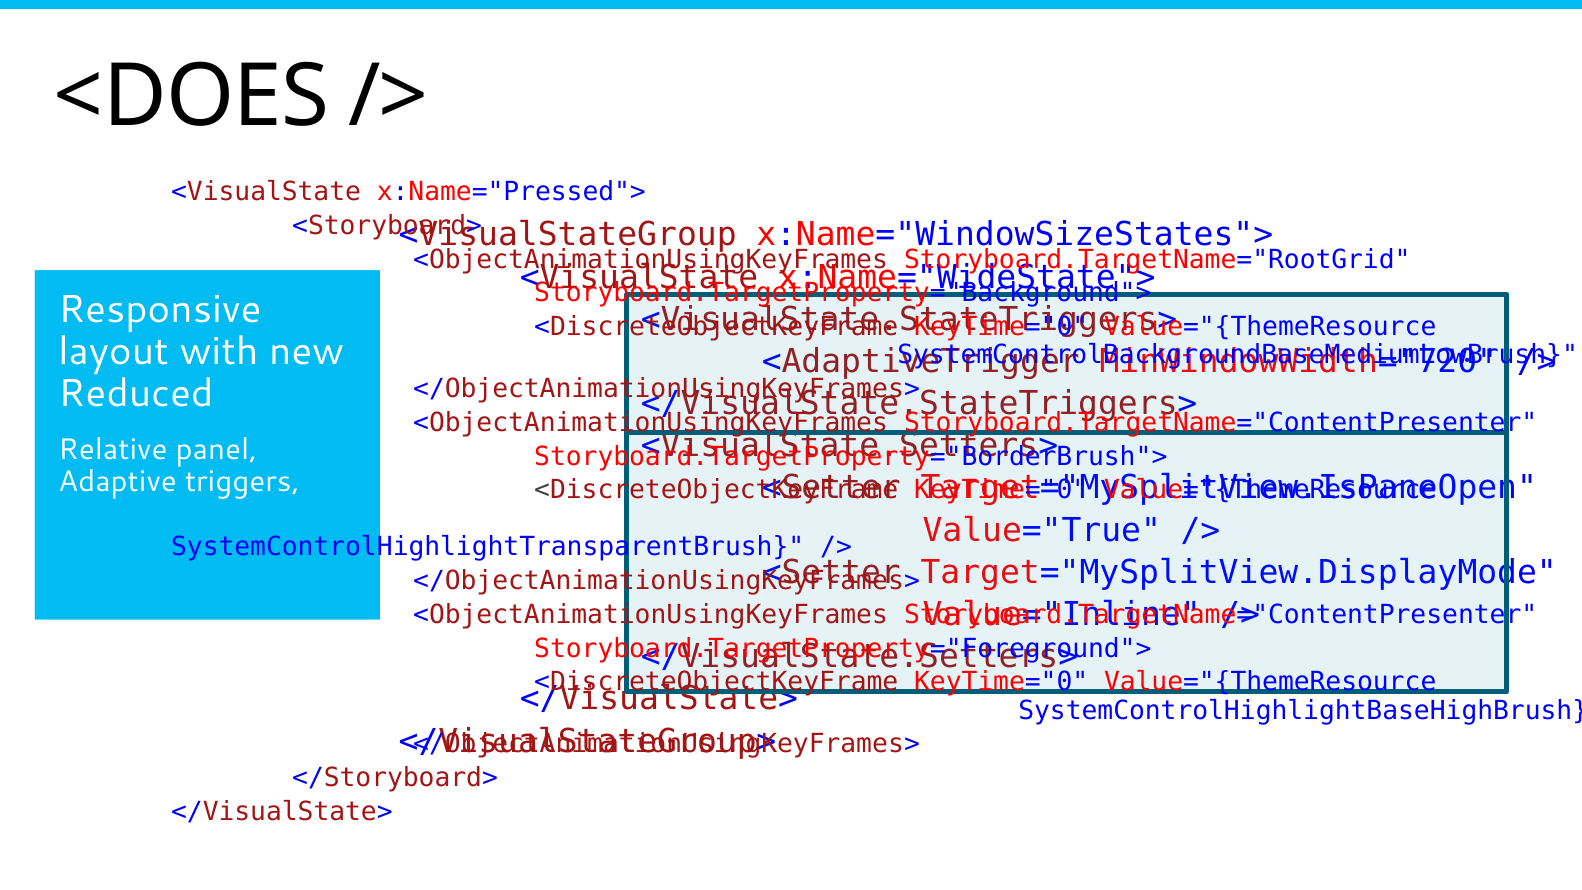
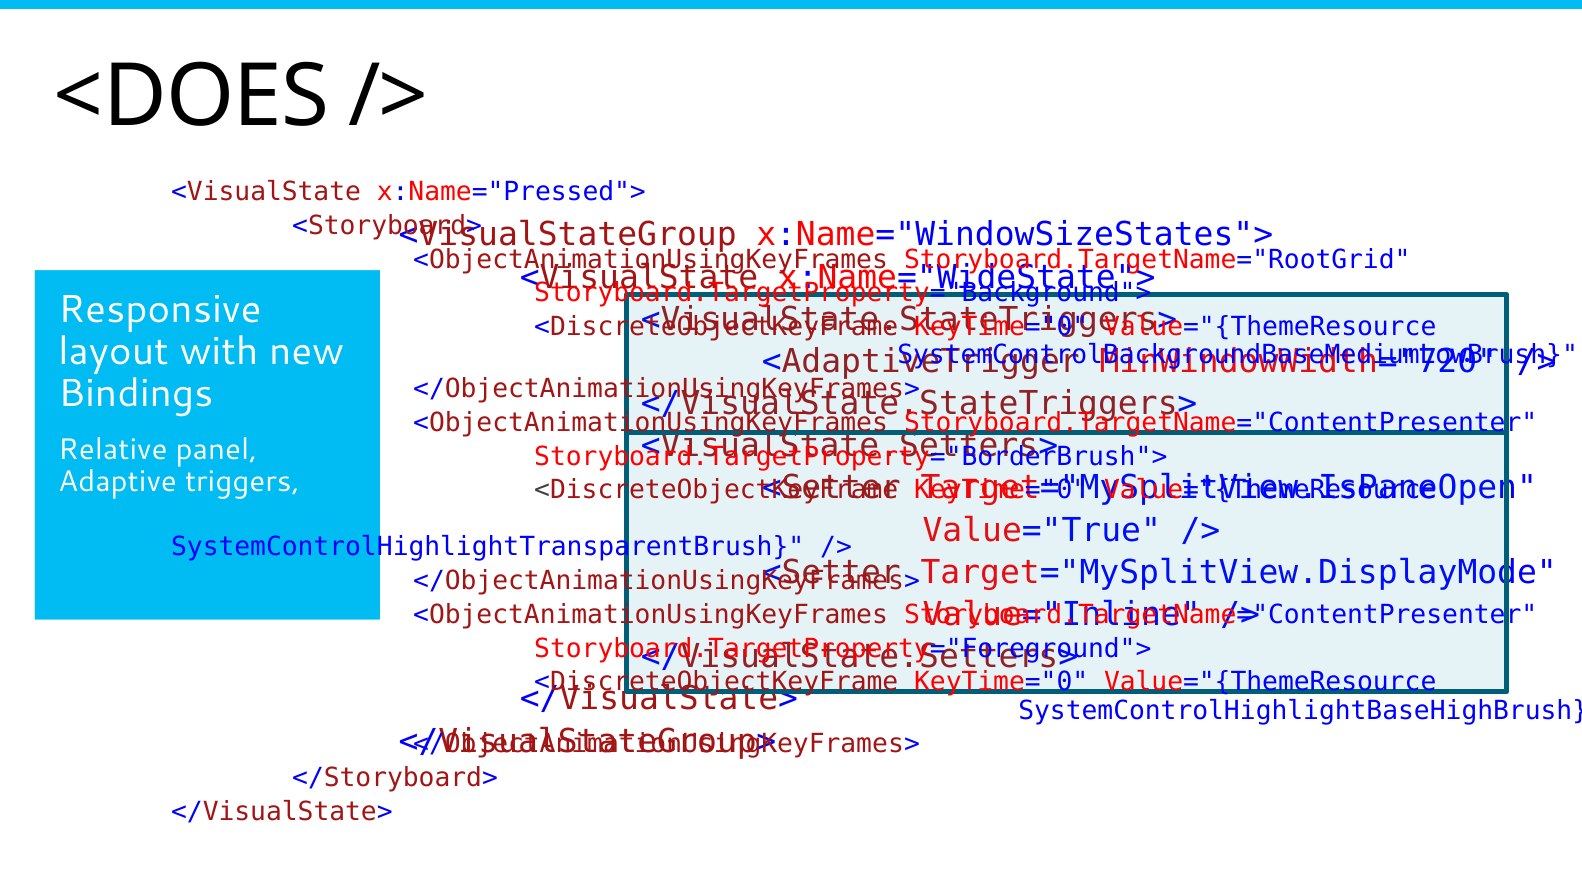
Reduced: Reduced -> Bindings (136, 394)
